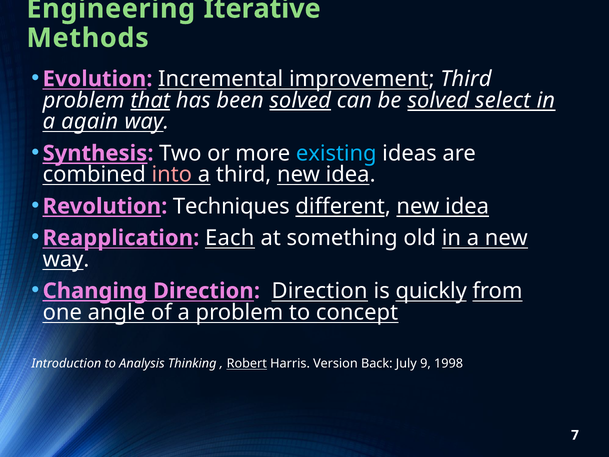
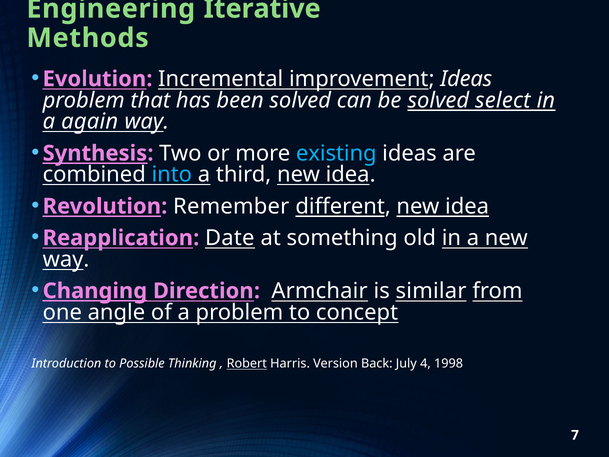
improvement Third: Third -> Ideas (466, 79)
that underline: present -> none (150, 100)
solved underline: present -> none (300, 100)
into colour: pink -> light blue (172, 175)
Techniques: Techniques -> Remember (231, 206)
Each: Each -> Date (230, 238)
Direction Direction: Direction -> Armchair (320, 291)
quickly: quickly -> similar (431, 291)
Analysis: Analysis -> Possible (142, 364)
9: 9 -> 4 (425, 364)
